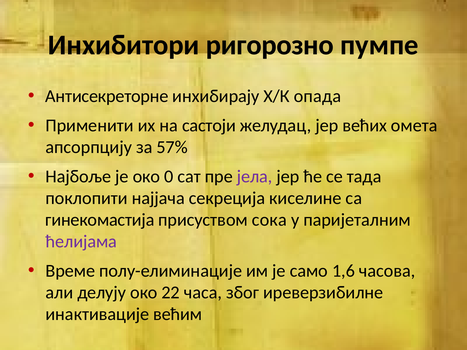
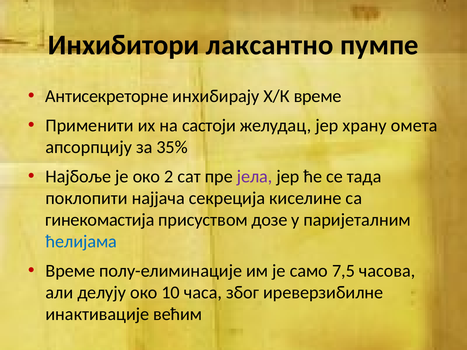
ригорозно: ригорозно -> лаксантно (270, 45)
Х/К опада: опада -> време (318, 96)
већих: већих -> храну (365, 125)
57%: 57% -> 35% (172, 147)
0: 0 -> 2 (169, 177)
сока: сока -> дозе (270, 220)
ћелијама colour: purple -> blue (81, 242)
1,6: 1,6 -> 7,5 (343, 271)
22: 22 -> 10 (171, 293)
